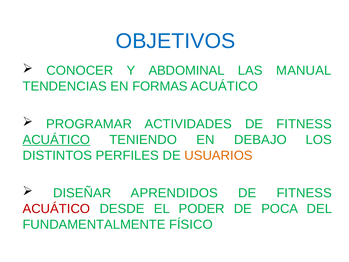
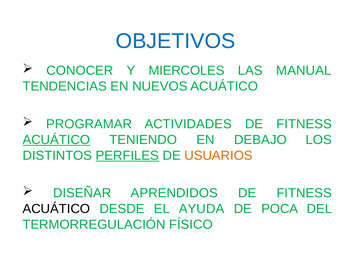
ABDOMINAL: ABDOMINAL -> MIERCOLES (187, 71)
FORMAS: FORMAS -> NUEVOS (160, 86)
PERFILES underline: none -> present (127, 155)
ACUÁTICO colour: red -> black (56, 209)
PODER: PODER -> AYUDA (202, 209)
FUNDAMENTALMENTE: FUNDAMENTALMENTE -> TERMORREGULACIÓN (94, 224)
